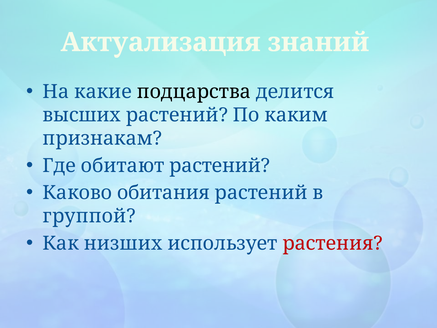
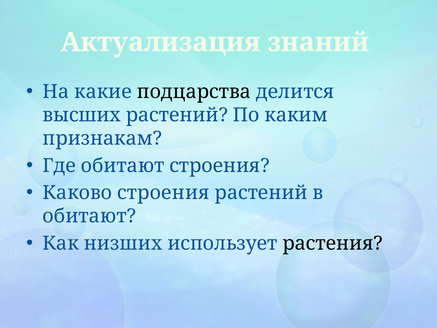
обитают растений: растений -> строения (220, 165)
Каково обитания: обитания -> строения (163, 193)
группой: группой -> обитают (89, 216)
растения colour: red -> black (333, 243)
